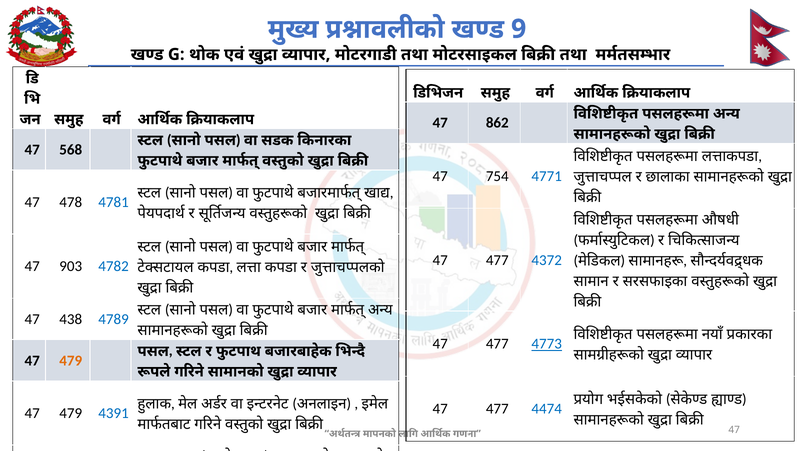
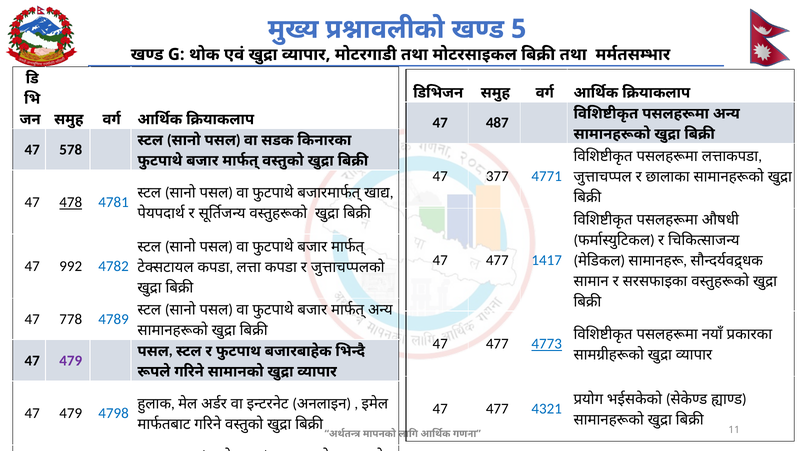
9: 9 -> 5 (519, 29)
862: 862 -> 487 (497, 123)
568: 568 -> 578 (71, 150)
754: 754 -> 377 (497, 176)
478 underline: none -> present (71, 202)
4372: 4372 -> 1417 (547, 260)
903: 903 -> 992 (71, 266)
438: 438 -> 778 (71, 319)
479 colour: orange -> purple (71, 360)
4474: 4474 -> 4321 (547, 409)
4391: 4391 -> 4798 (114, 413)
47: 47 -> 11 (734, 429)
